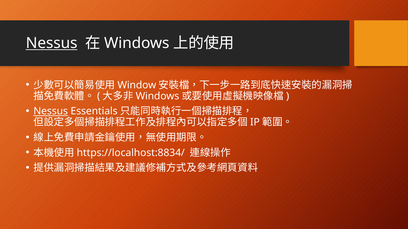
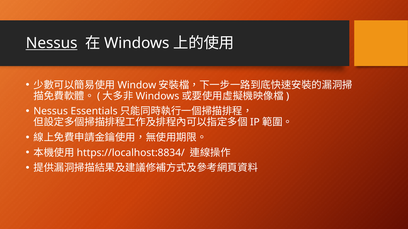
Nessus underline: present -> none (51, 111)
